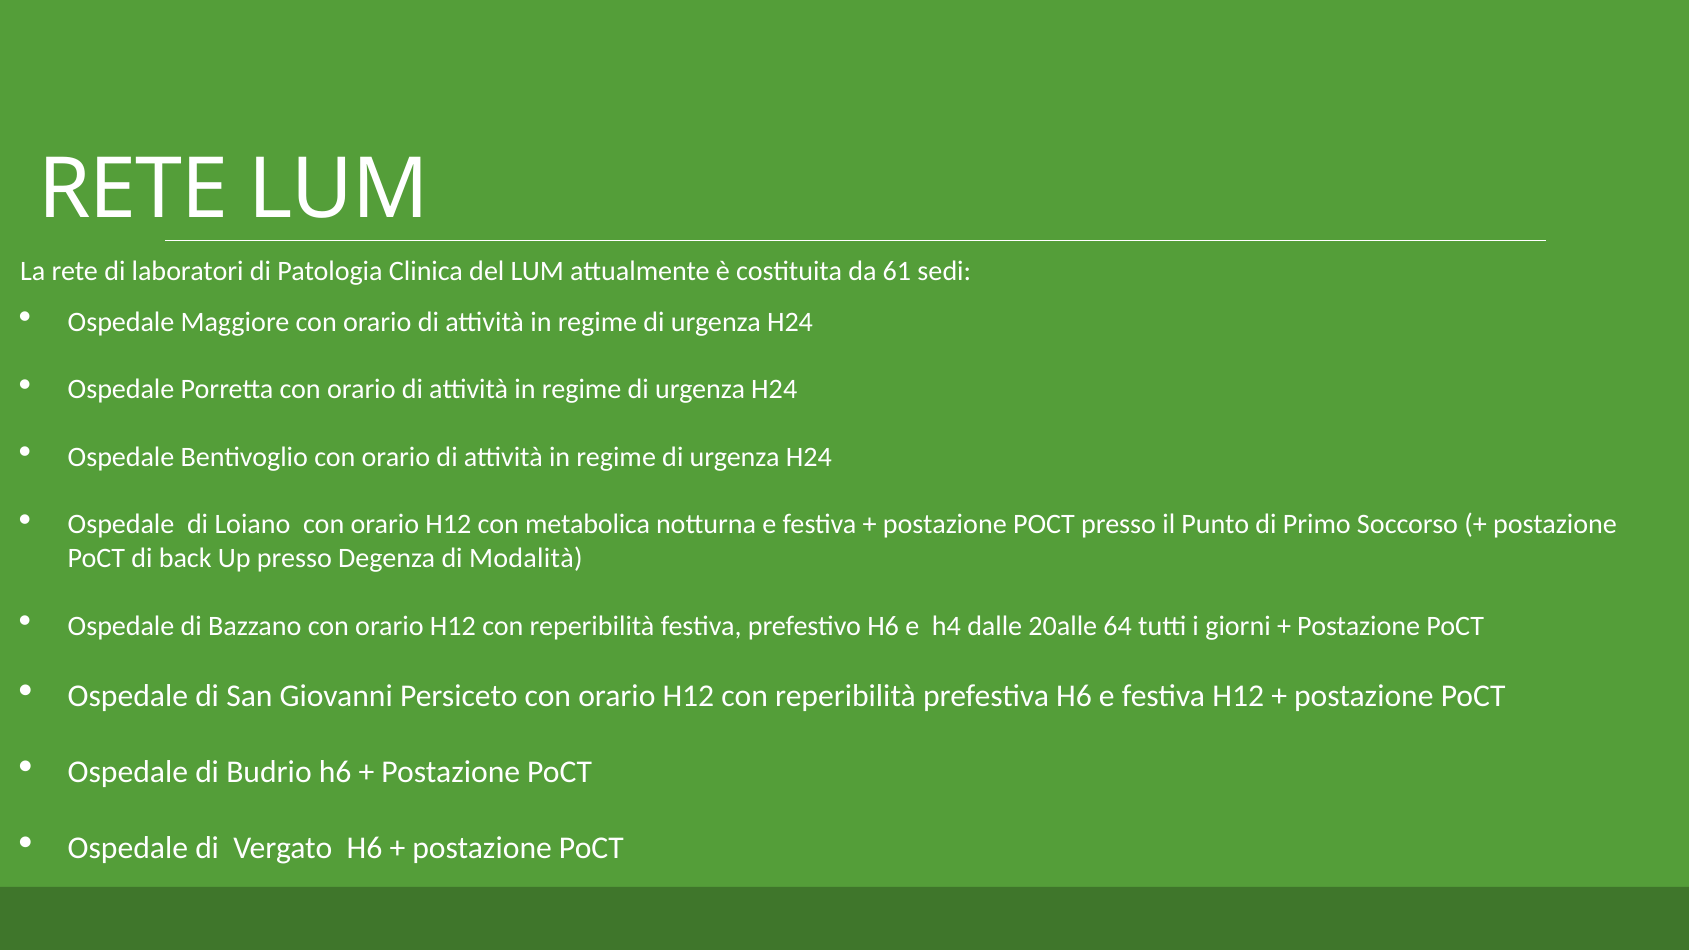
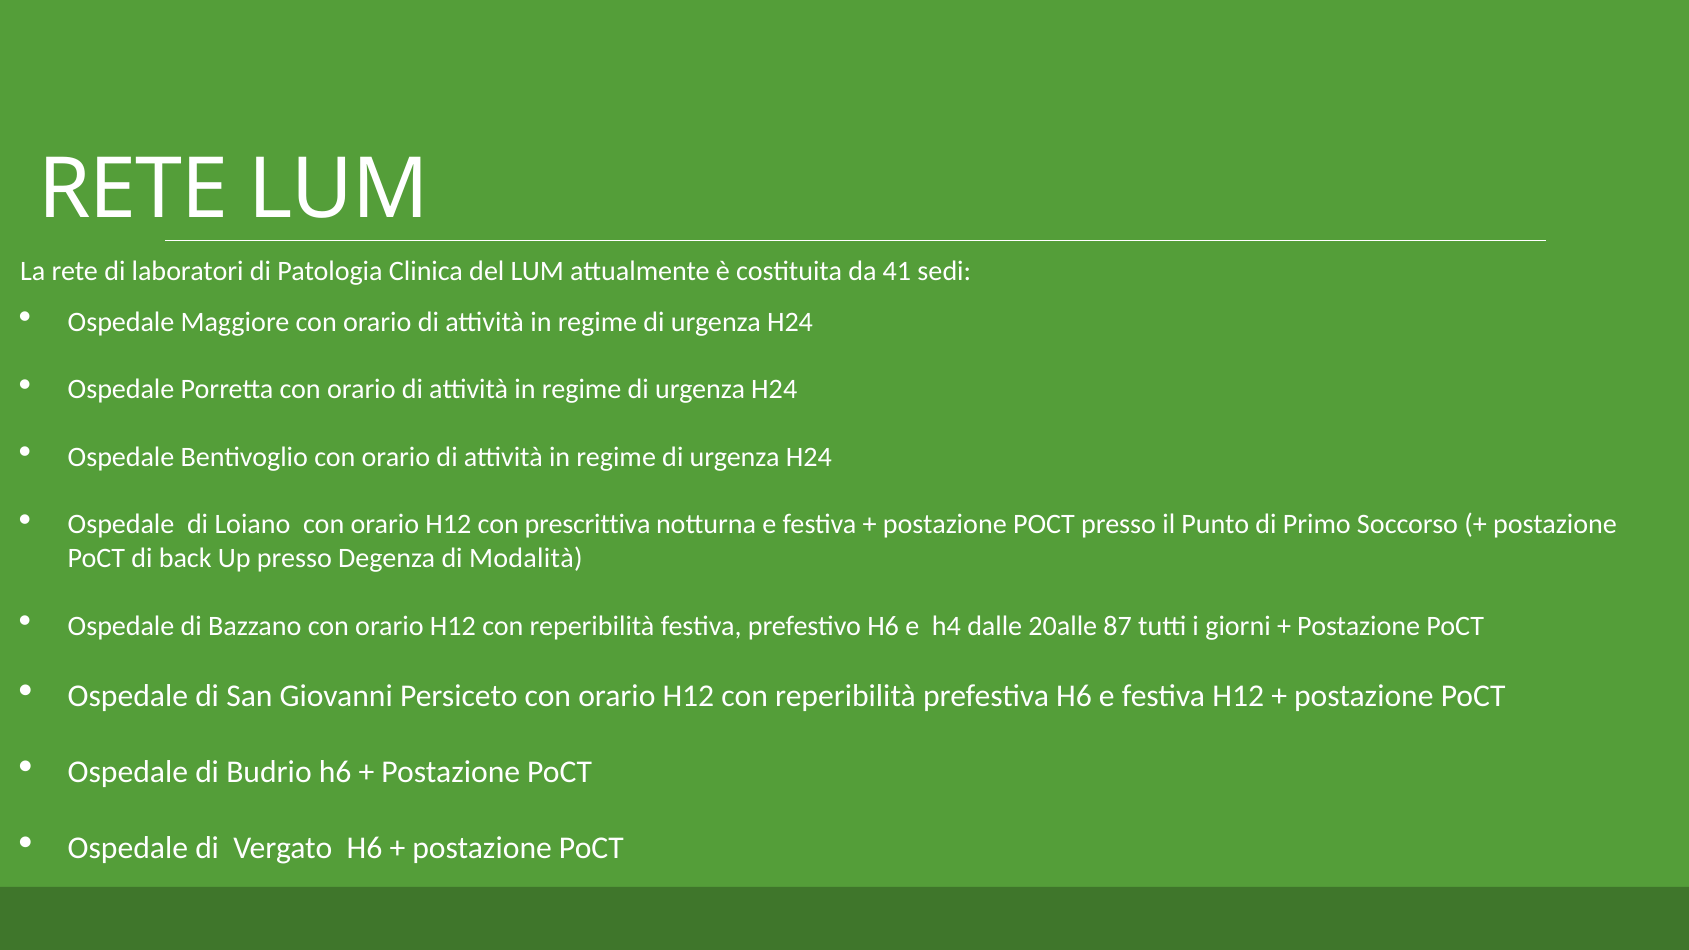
61: 61 -> 41 (897, 271)
metabolica: metabolica -> prescrittiva (588, 525)
64: 64 -> 87 (1118, 626)
